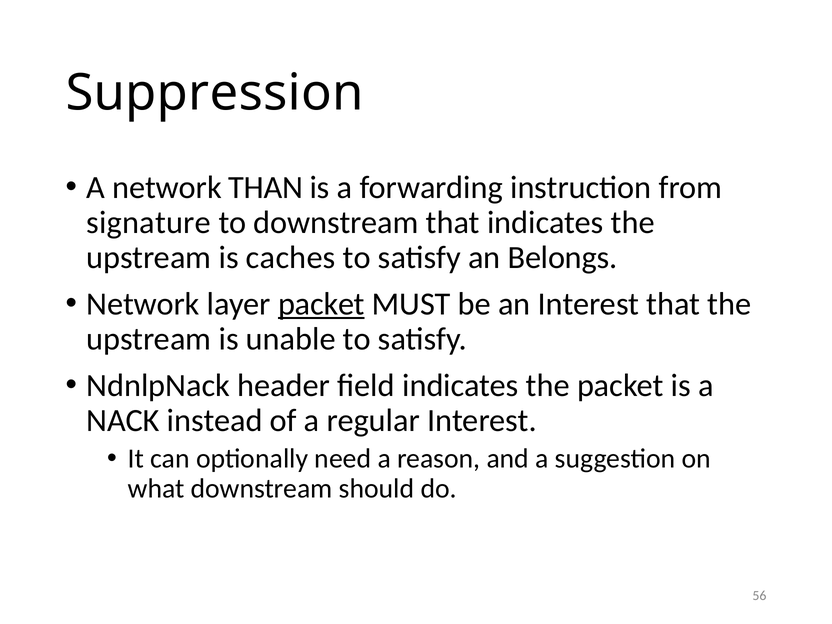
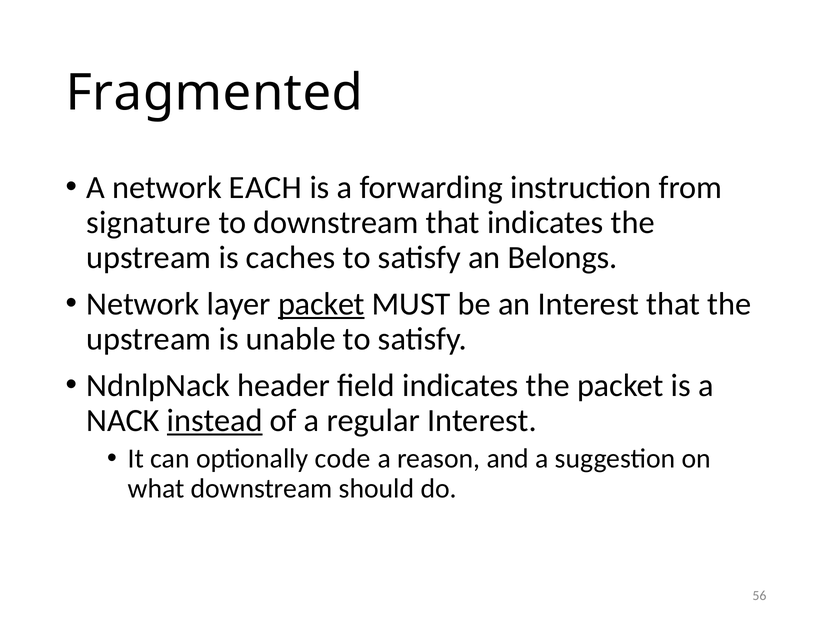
Suppression: Suppression -> Fragmented (214, 93)
THAN: THAN -> EACH (265, 188)
instead underline: none -> present (215, 420)
need: need -> code (343, 459)
